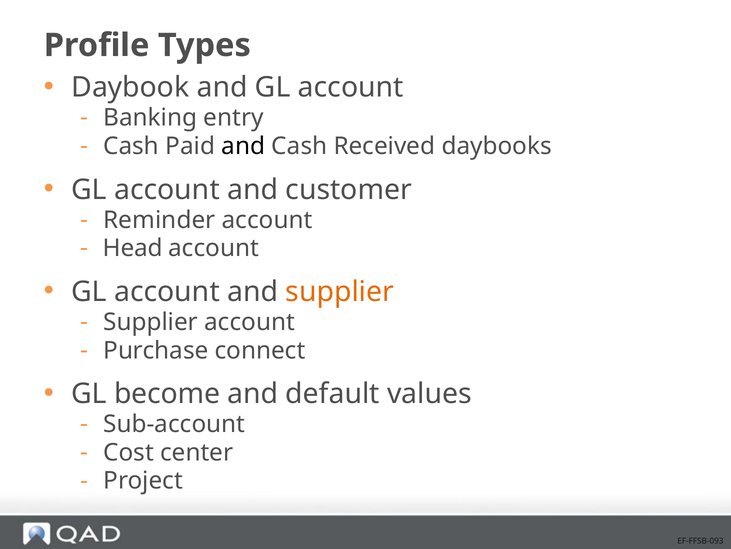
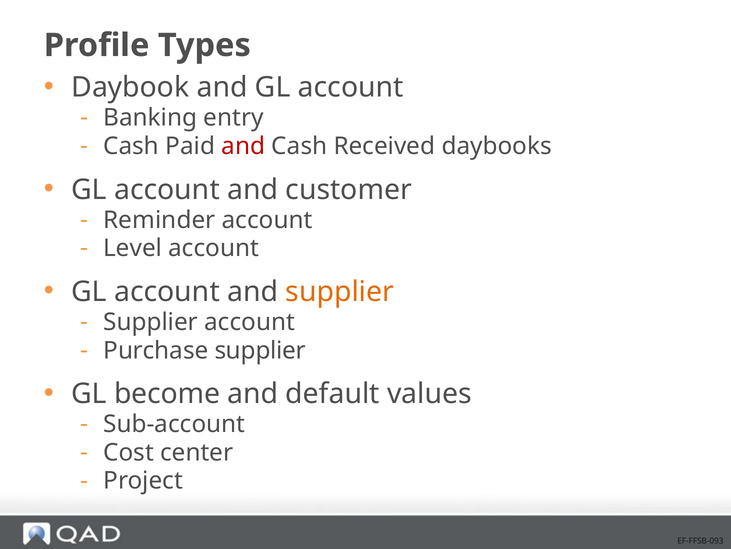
and colour: black -> red (243, 146)
Head: Head -> Level (133, 248)
Purchase connect: connect -> supplier (260, 350)
